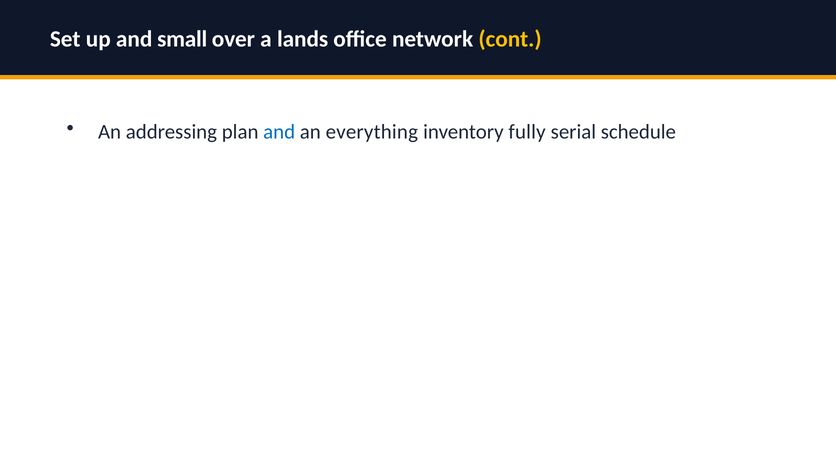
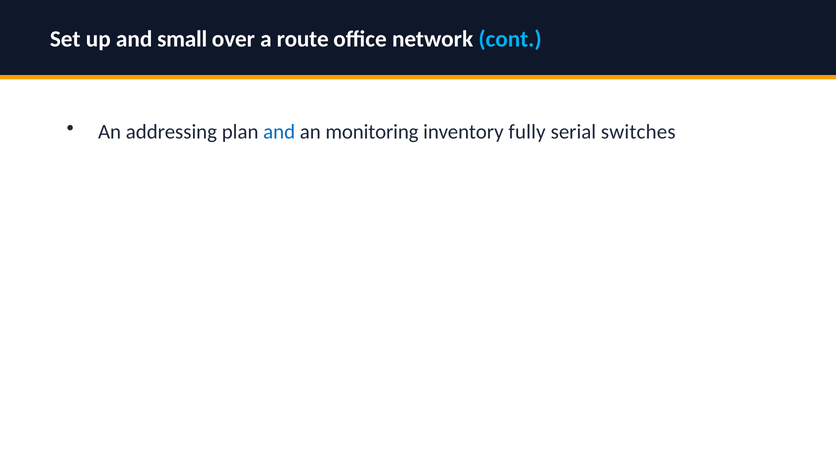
lands: lands -> route (303, 39)
cont colour: yellow -> light blue (510, 39)
everything: everything -> monitoring (372, 132)
schedule: schedule -> switches (638, 132)
